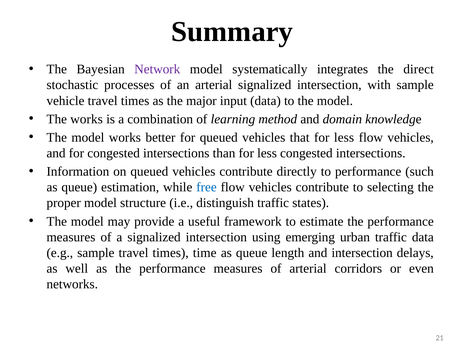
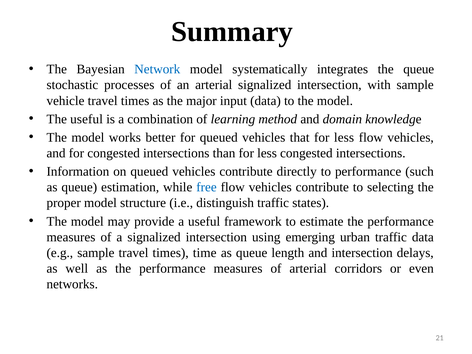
Network colour: purple -> blue (157, 69)
the direct: direct -> queue (419, 69)
The works: works -> useful (87, 119)
